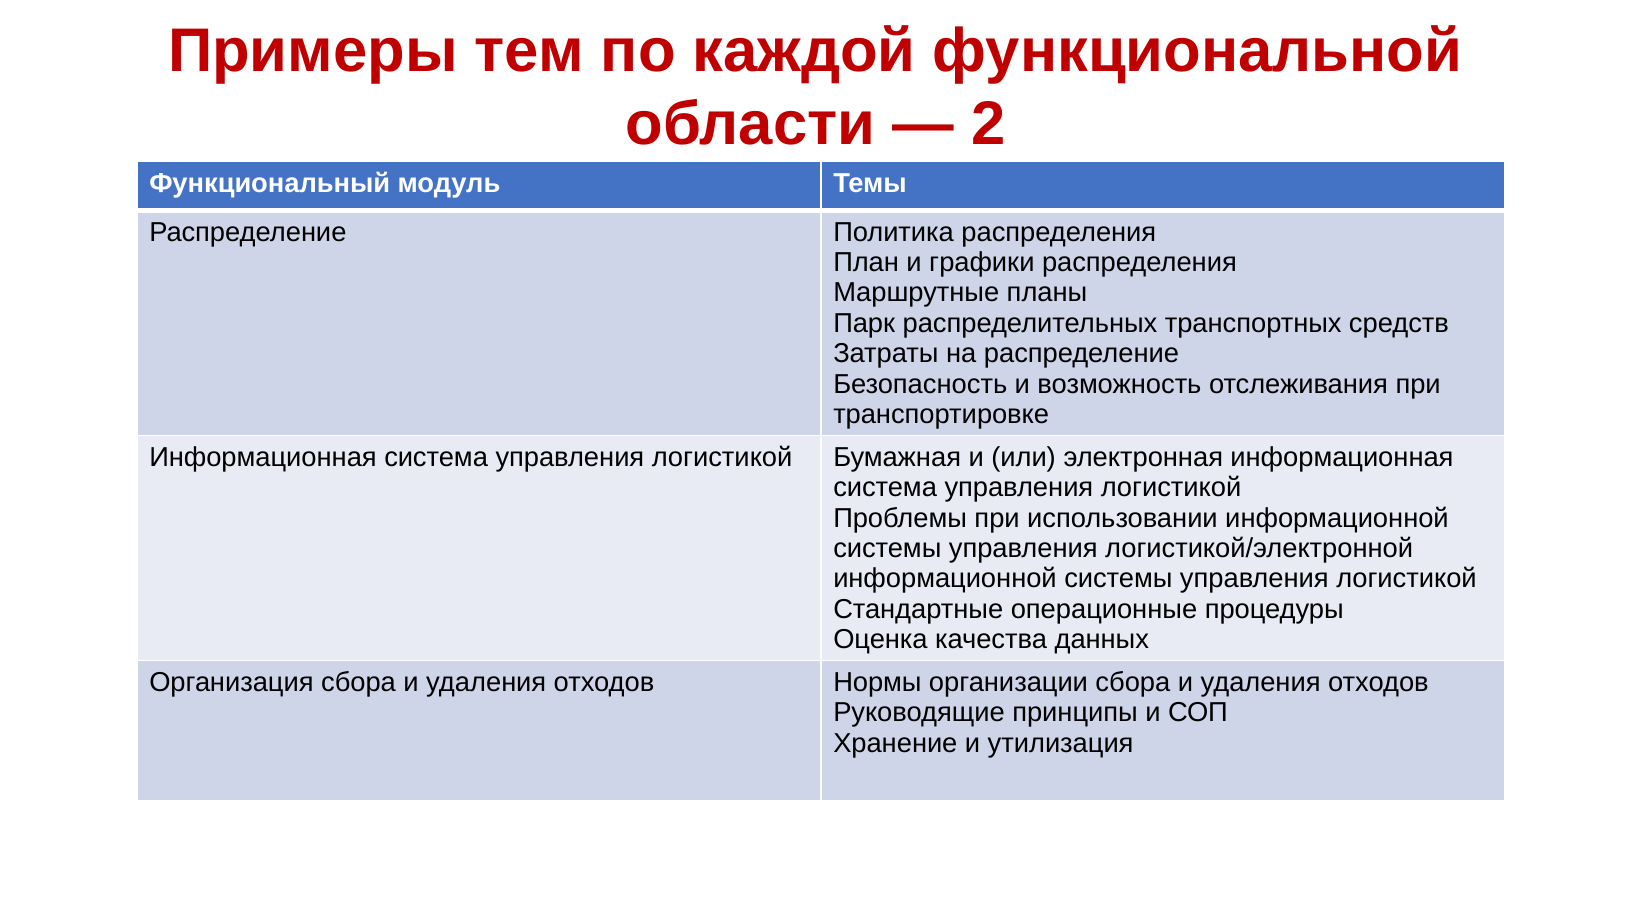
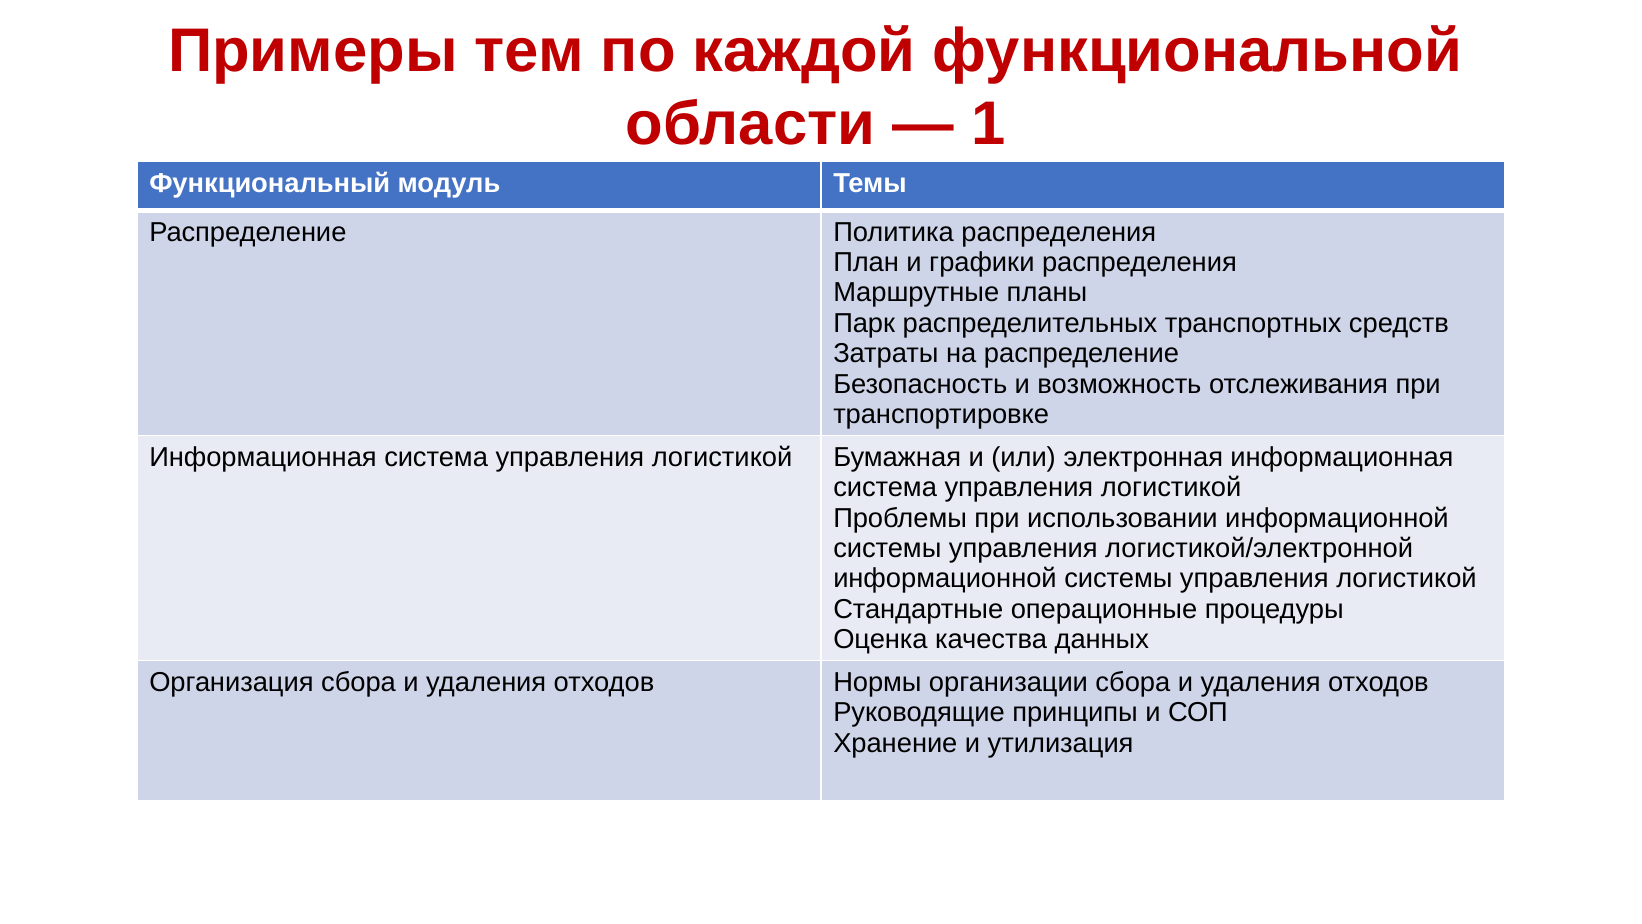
2: 2 -> 1 (988, 125)
